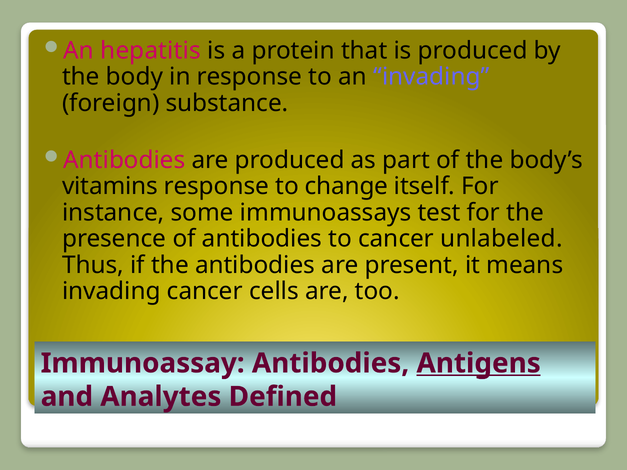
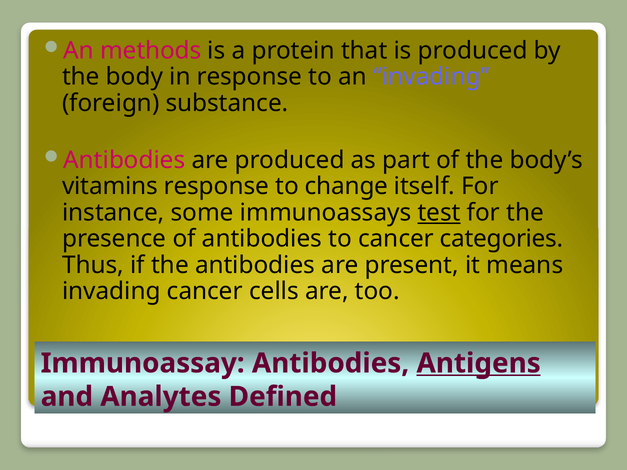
hepatitis: hepatitis -> methods (151, 51)
test underline: none -> present (439, 213)
unlabeled: unlabeled -> categories (502, 239)
